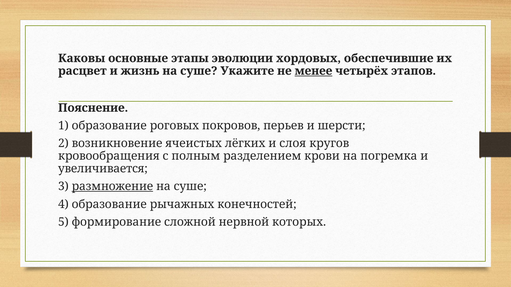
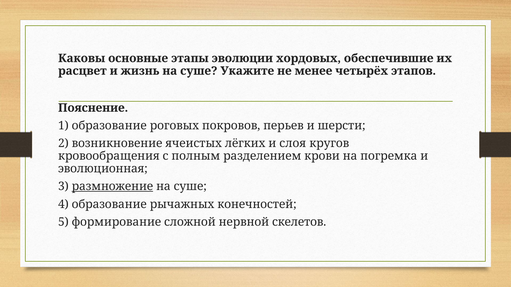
менее underline: present -> none (314, 71)
увеличивается: увеличивается -> эволюционная (103, 169)
которых: которых -> скелетов (299, 222)
